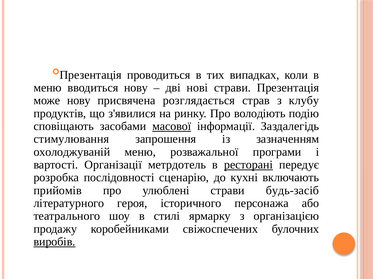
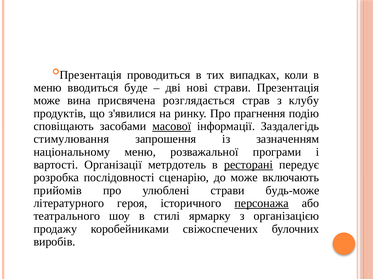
вводиться нову: нову -> буде (136, 88)
може нову: нову -> вина (79, 101)
володіють: володіють -> прагнення (260, 114)
охолоджуваній: охолоджуваній -> національному (72, 152)
до кухні: кухні -> може (244, 178)
будь-засіб: будь-засіб -> будь-може (293, 191)
персонажа underline: none -> present (262, 204)
виробів underline: present -> none (54, 242)
